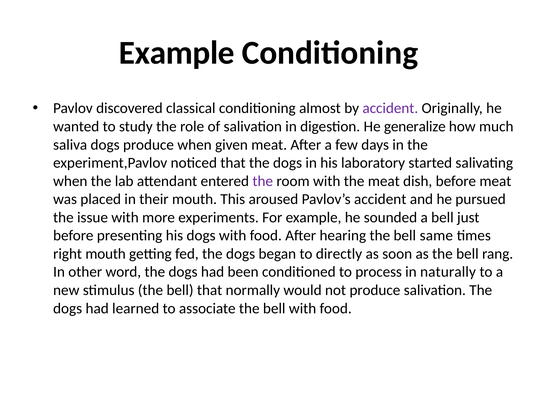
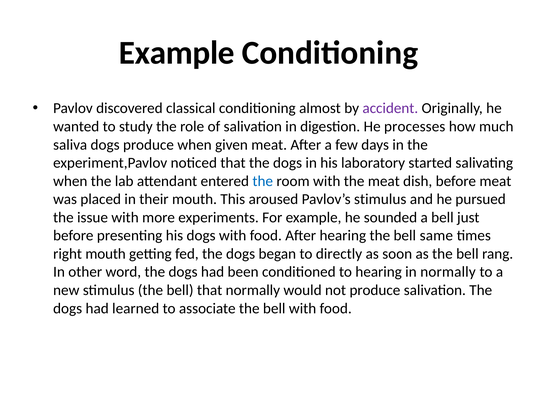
generalize: generalize -> processes (415, 126)
the colour: purple -> blue (263, 181)
Pavlov’s accident: accident -> stimulus (380, 199)
to process: process -> hearing (379, 272)
in naturally: naturally -> normally (448, 272)
